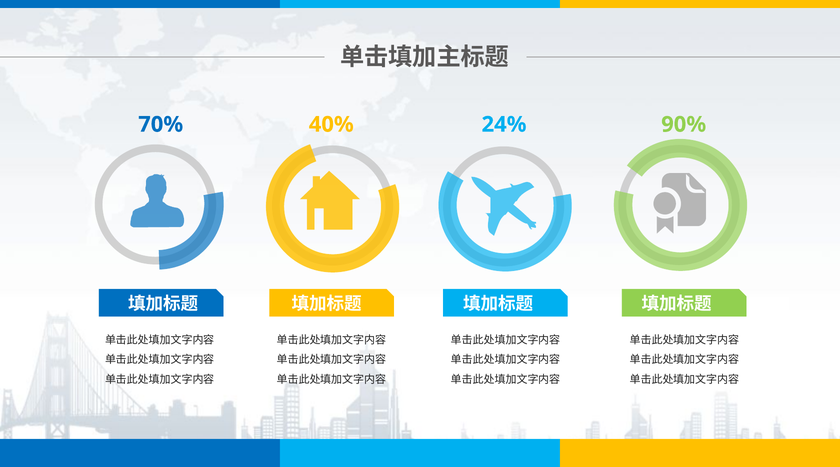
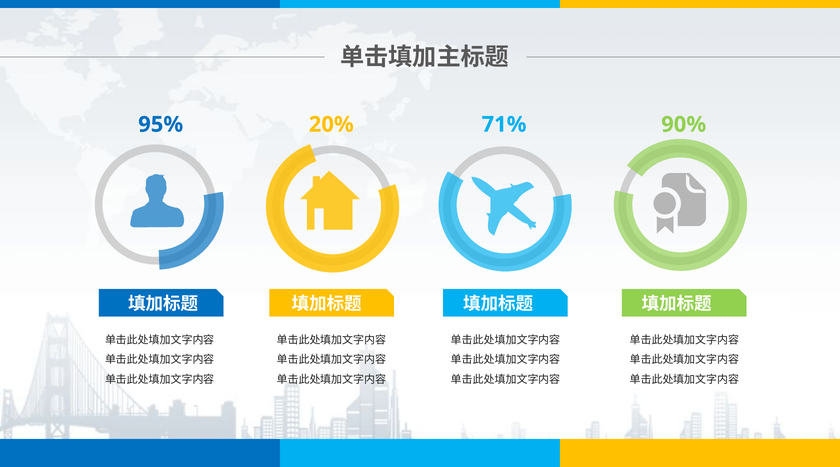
70%: 70% -> 95% (161, 124)
40%: 40% -> 20% (331, 124)
24%: 24% -> 71% (504, 124)
